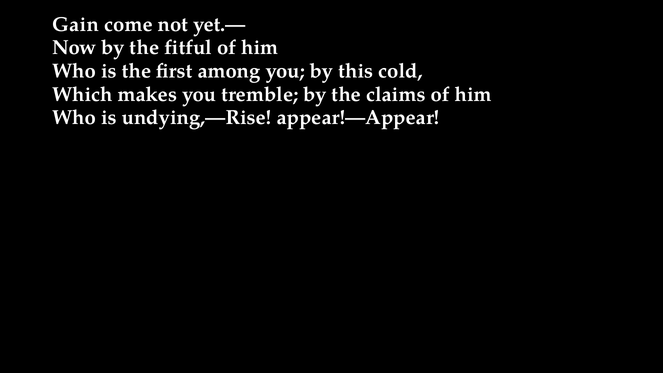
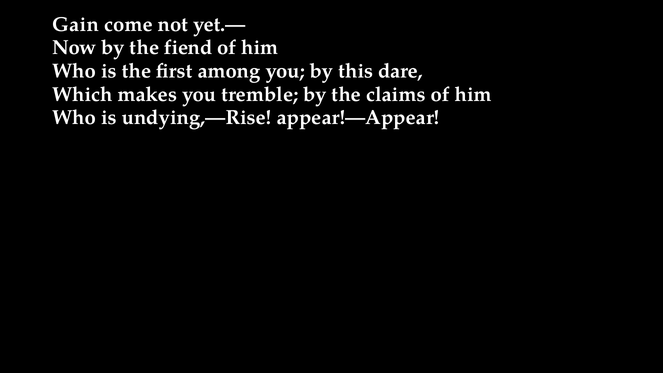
fitful: fitful -> fiend (188, 48)
cold: cold -> dare (401, 71)
